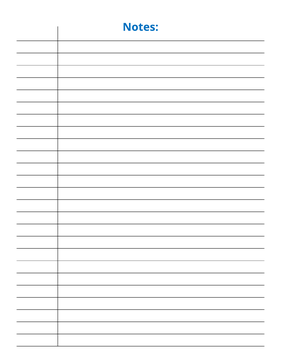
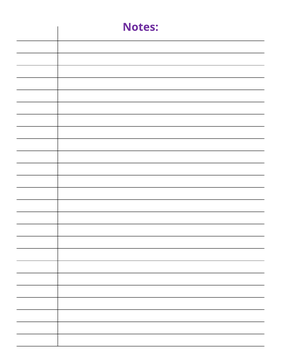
Notes colour: blue -> purple (140, 27)
